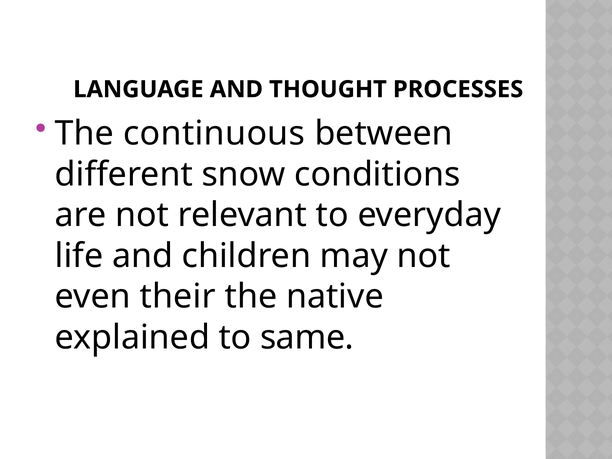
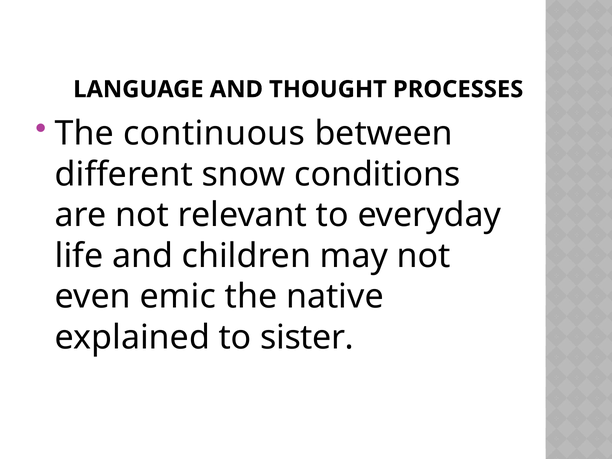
their: their -> emic (178, 297)
same: same -> sister (307, 337)
